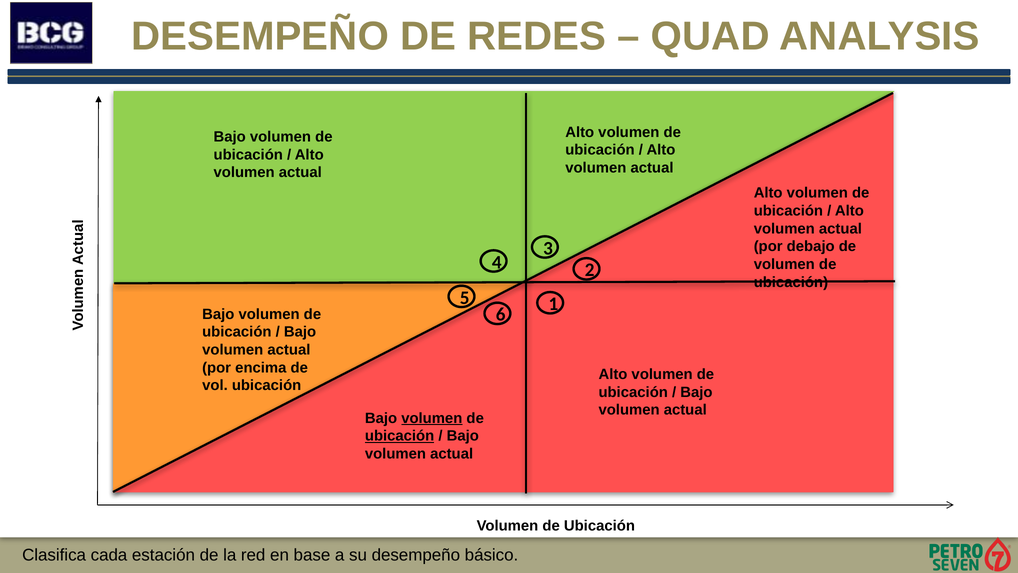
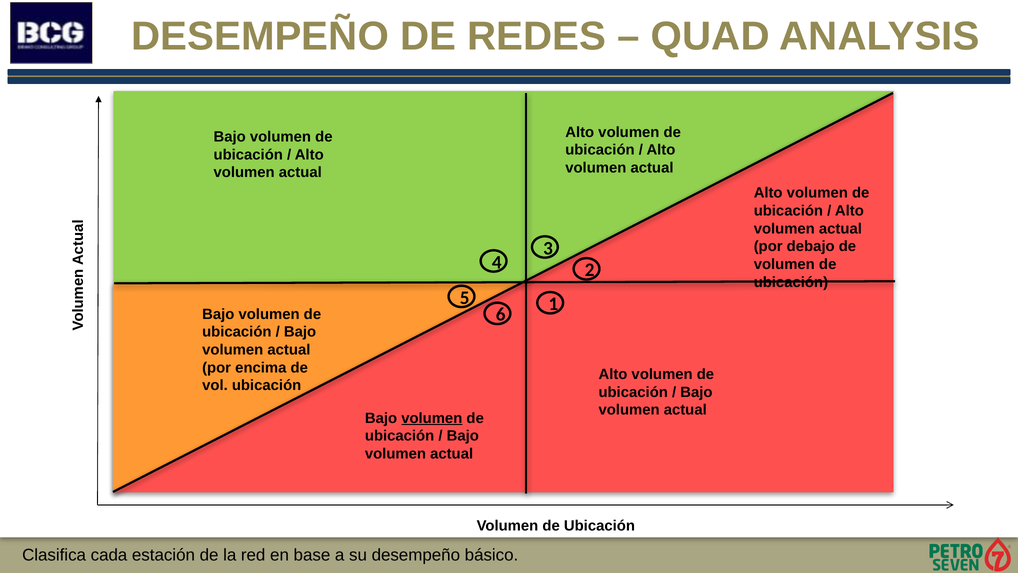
ubicación underline: present -> none (400, 436)
